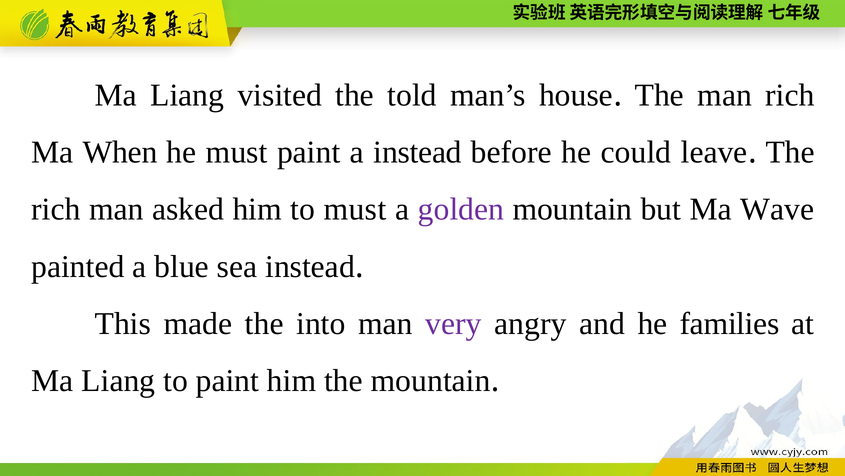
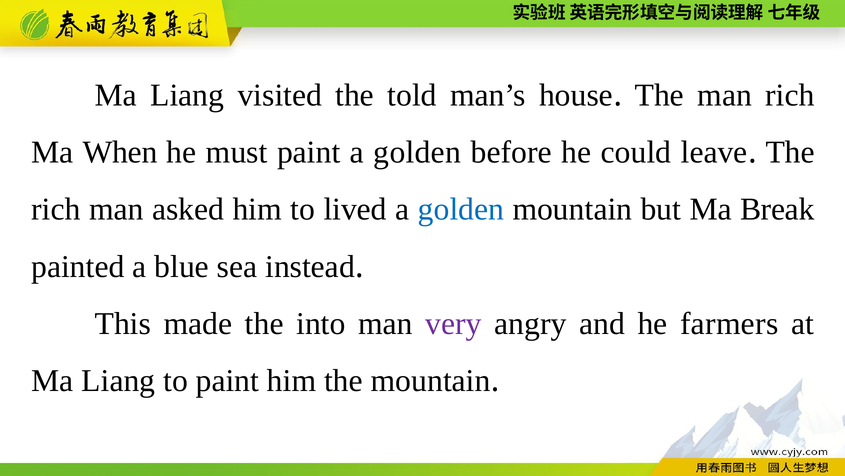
paint a instead: instead -> golden (417, 152)
to must: must -> lived (355, 209)
golden colour: purple -> blue (461, 209)
Wave: Wave -> Break (777, 209)
families: families -> farmers (729, 323)
